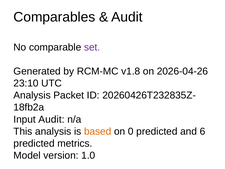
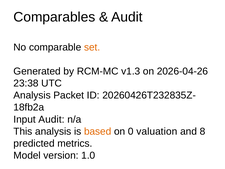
set colour: purple -> orange (92, 47)
v1.8: v1.8 -> v1.3 (131, 71)
23:10: 23:10 -> 23:38 (26, 83)
0 predicted: predicted -> valuation (157, 131)
6: 6 -> 8 (203, 131)
